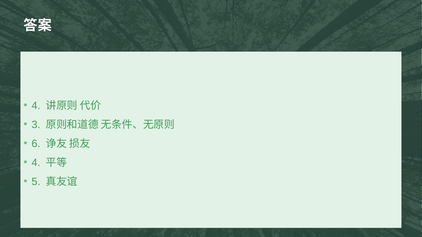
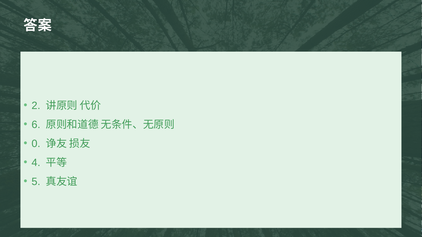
4: 4 -> 2 (36, 106)
3: 3 -> 6 (36, 125)
6: 6 -> 0 (36, 144)
